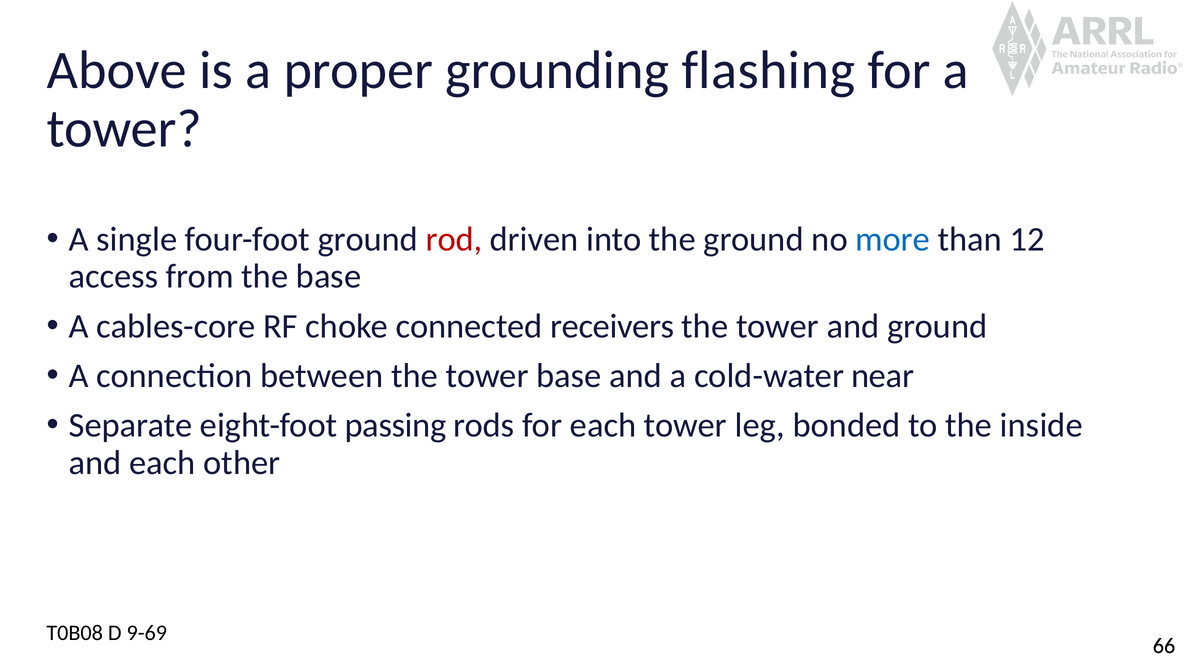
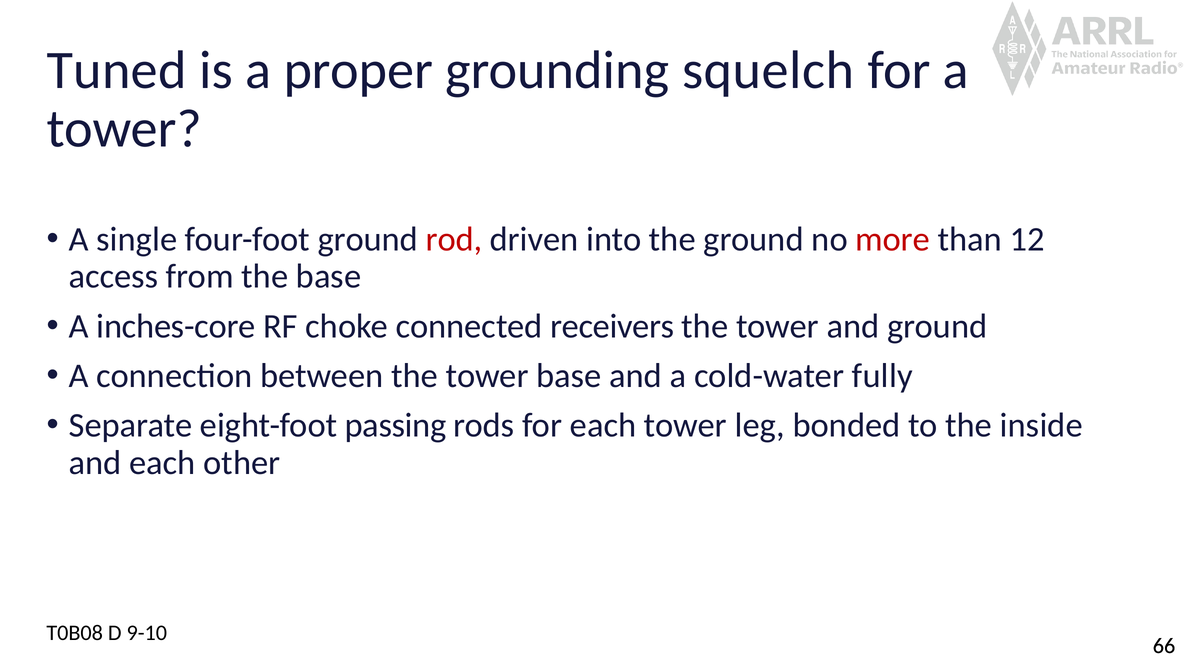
Above: Above -> Tuned (117, 70)
flashing: flashing -> squelch (768, 70)
more colour: blue -> red (893, 239)
cables-core: cables-core -> inches-core (176, 326)
near: near -> fully (882, 376)
9-69: 9-69 -> 9-10 (147, 633)
